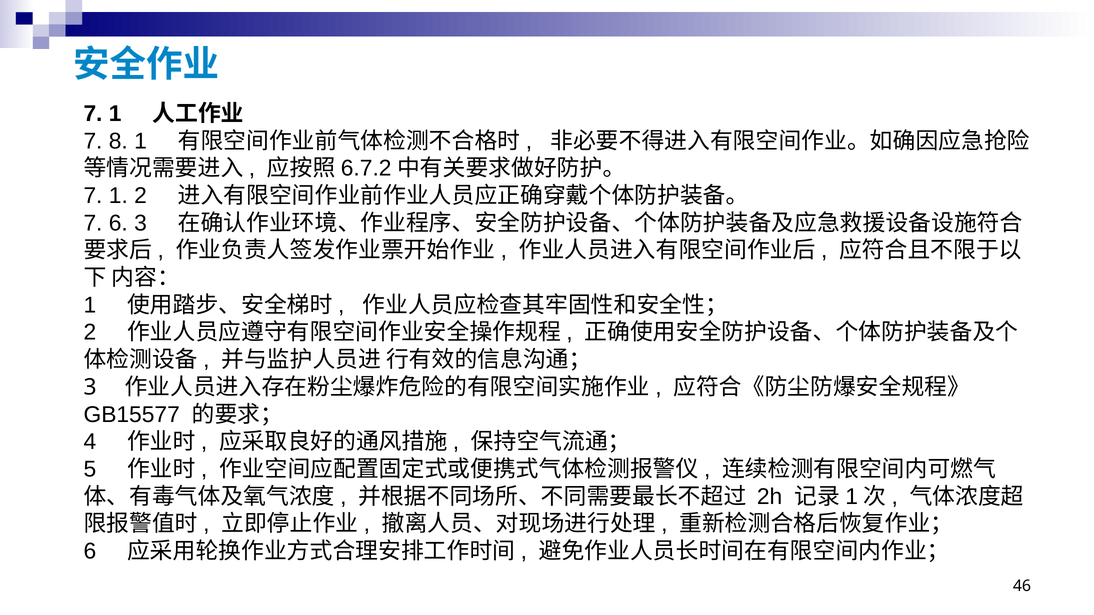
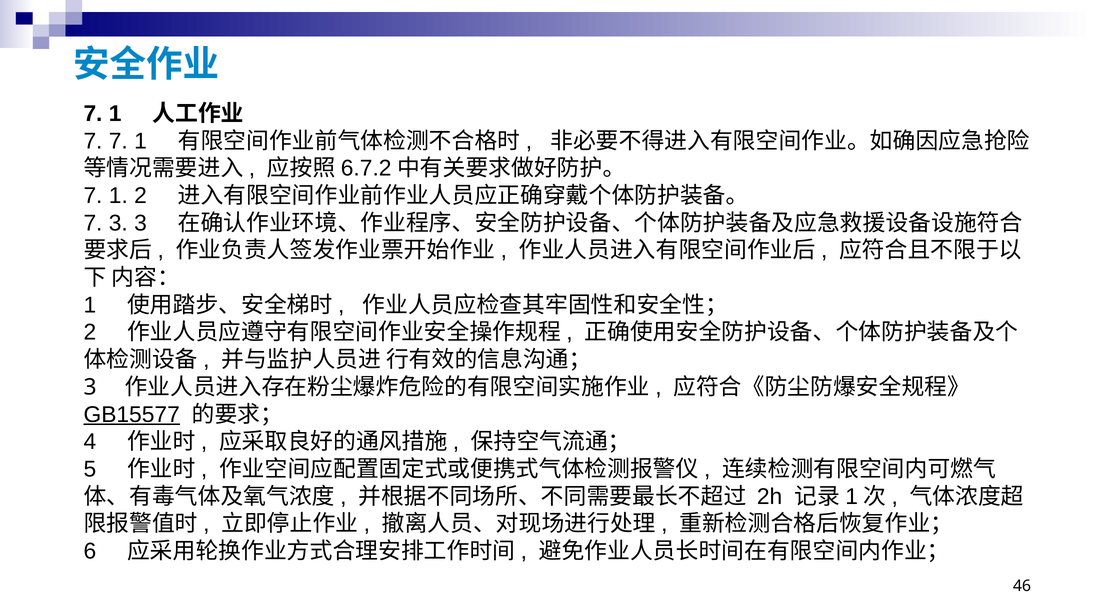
7 8: 8 -> 7 (118, 141)
7 6: 6 -> 3 (118, 223)
GB15577 underline: none -> present (132, 415)
